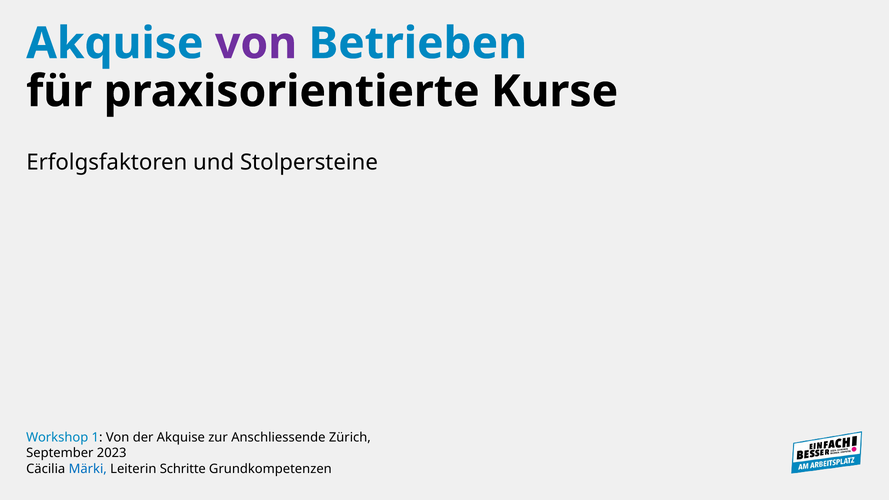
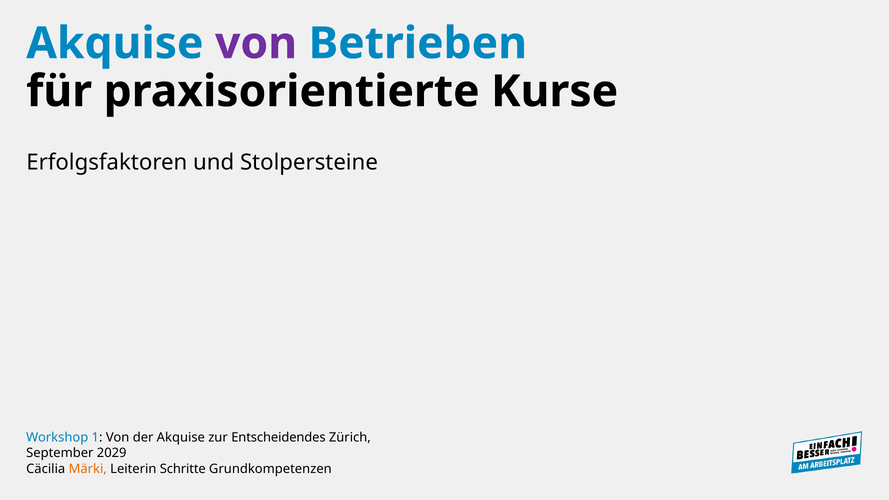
Anschliessende: Anschliessende -> Entscheidendes (278, 438)
2023: 2023 -> 2029 (112, 453)
Märki colour: blue -> orange (88, 469)
